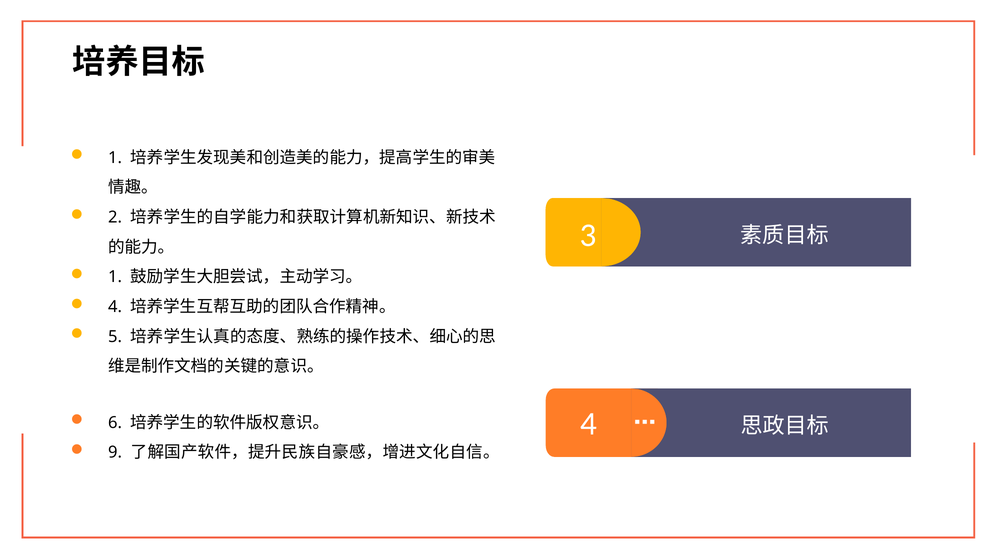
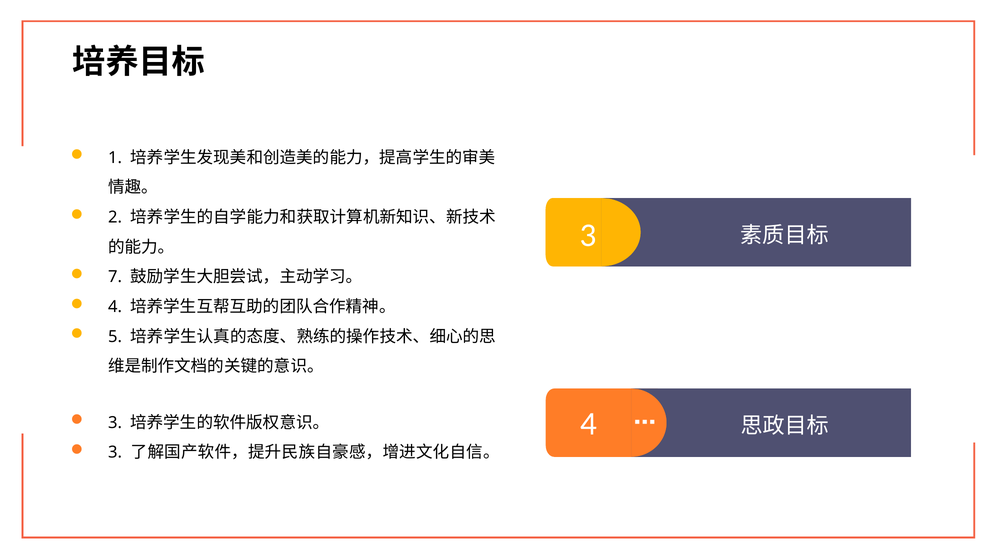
1: 1 -> 7 (115, 277)
6: 6 -> 3 (115, 423)
9: 9 -> 3 (115, 453)
